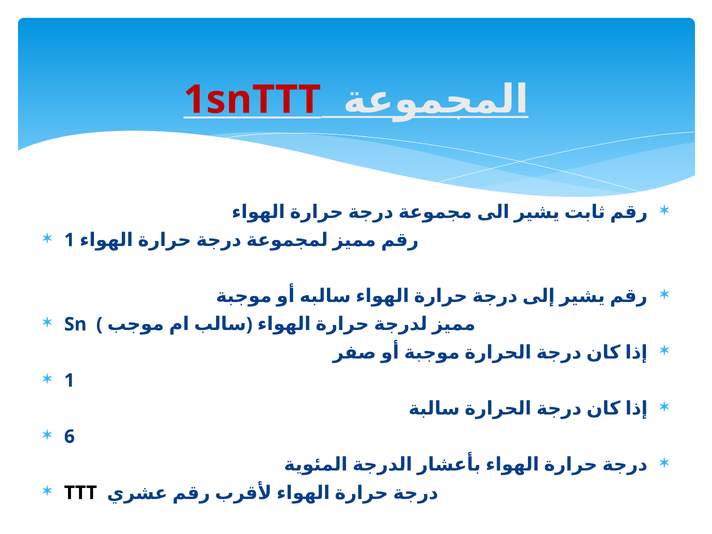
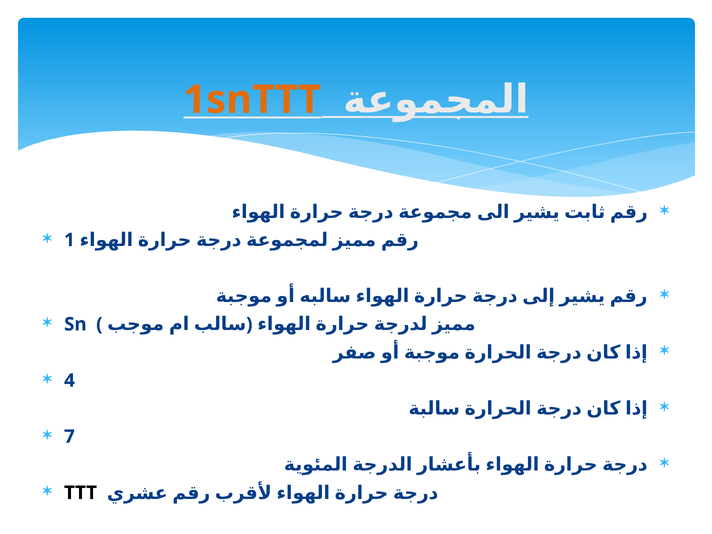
1snTTT colour: red -> orange (252, 100)
1: 1 -> 4 (69, 380)
6: 6 -> 7 (69, 437)
